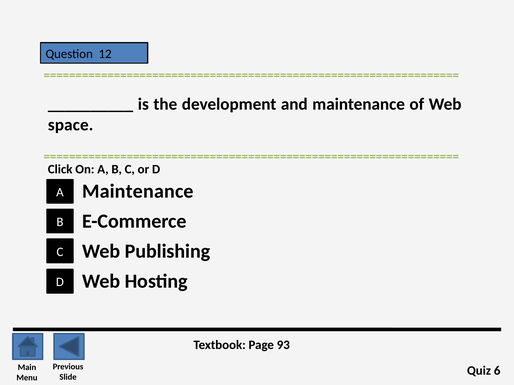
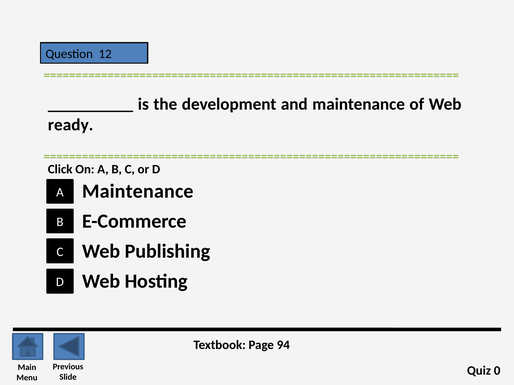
space: space -> ready (71, 125)
93: 93 -> 94 (283, 345)
6: 6 -> 0 (497, 371)
